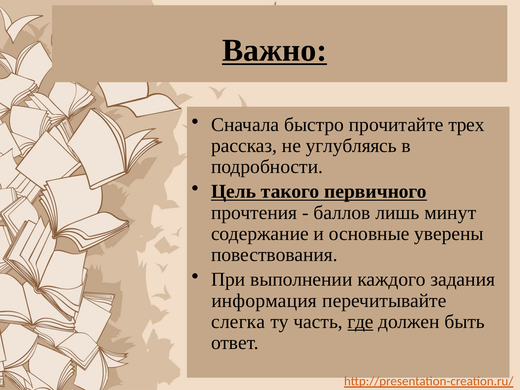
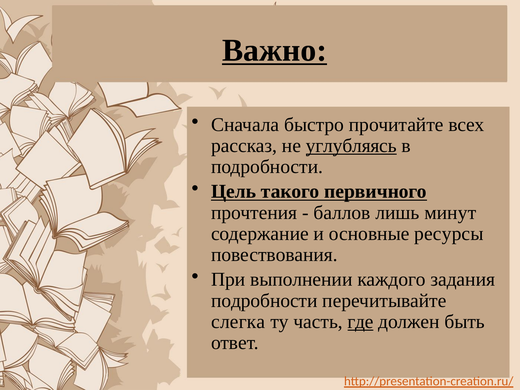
трех: трех -> всех (466, 125)
углубляясь underline: none -> present (351, 146)
уверены: уверены -> ресурсы (449, 234)
информация: информация -> подробности (264, 301)
